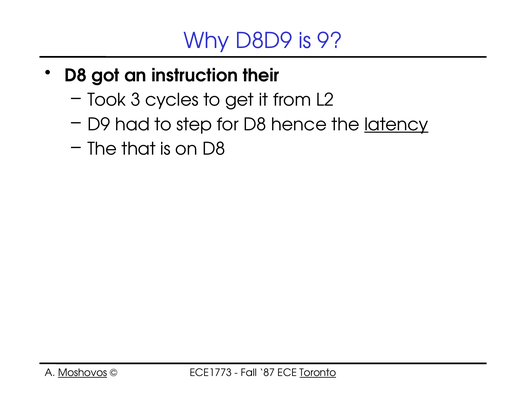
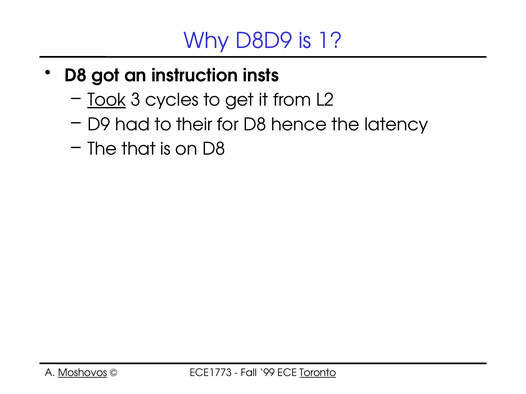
9: 9 -> 1 (330, 41)
their: their -> insts (261, 76)
Took underline: none -> present (107, 100)
step: step -> their (194, 125)
latency underline: present -> none (396, 125)
87: 87 -> 99 (267, 373)
